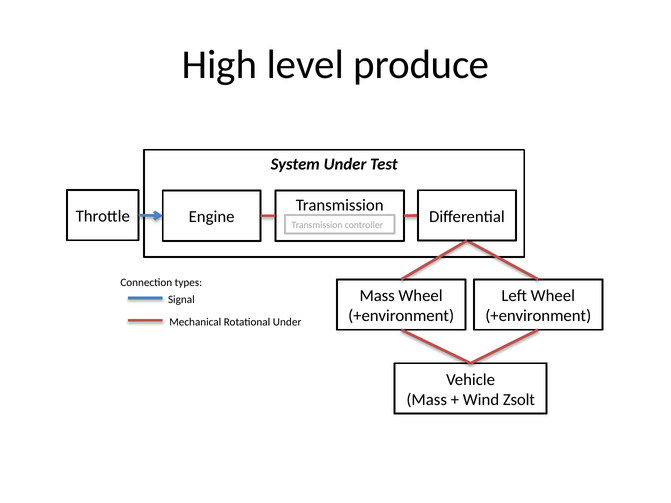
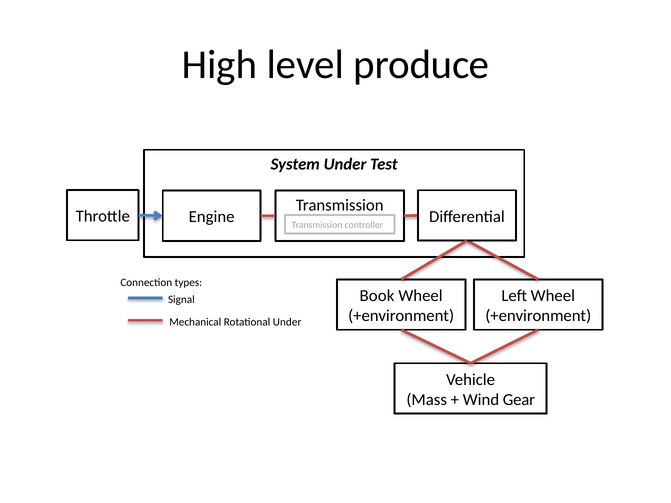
Mass: Mass -> Book (377, 296)
Zsolt: Zsolt -> Gear (519, 400)
